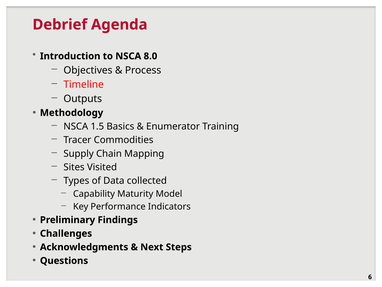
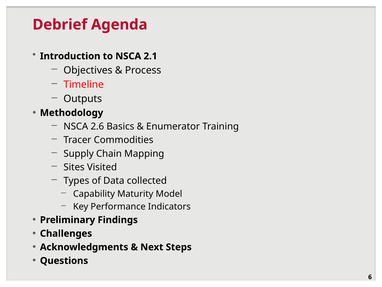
8.0: 8.0 -> 2.1 (150, 56)
1.5: 1.5 -> 2.6 (97, 126)
